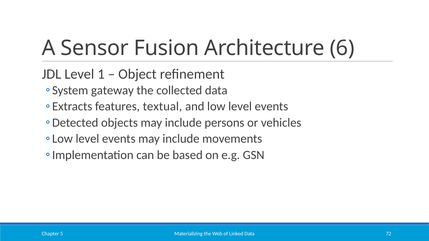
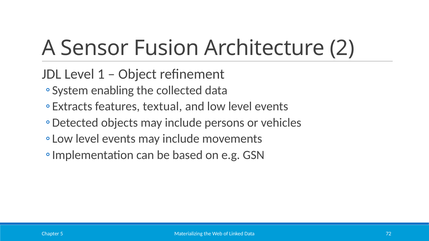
6: 6 -> 2 (342, 48)
gateway: gateway -> enabling (112, 90)
